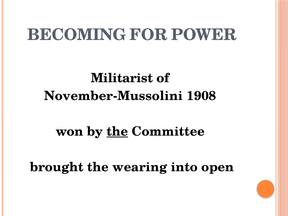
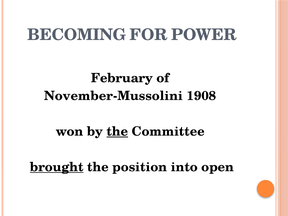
Militarist: Militarist -> February (122, 78)
brought underline: none -> present (57, 167)
wearing: wearing -> position (140, 167)
